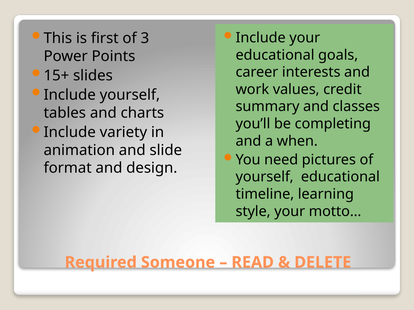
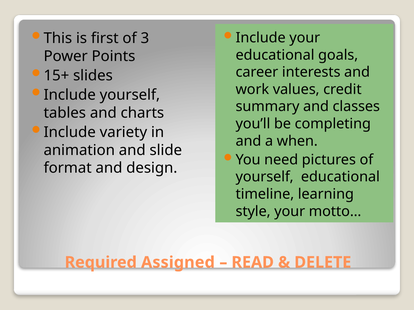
Someone: Someone -> Assigned (178, 263)
